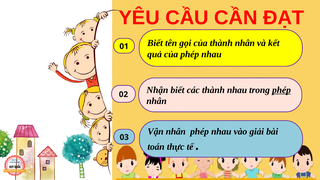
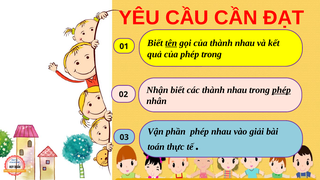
tên underline: none -> present (171, 43)
của thành nhân: nhân -> nhau (245, 43)
của phép nhau: nhau -> trong (212, 54)
Vận nhân: nhân -> phần (176, 132)
